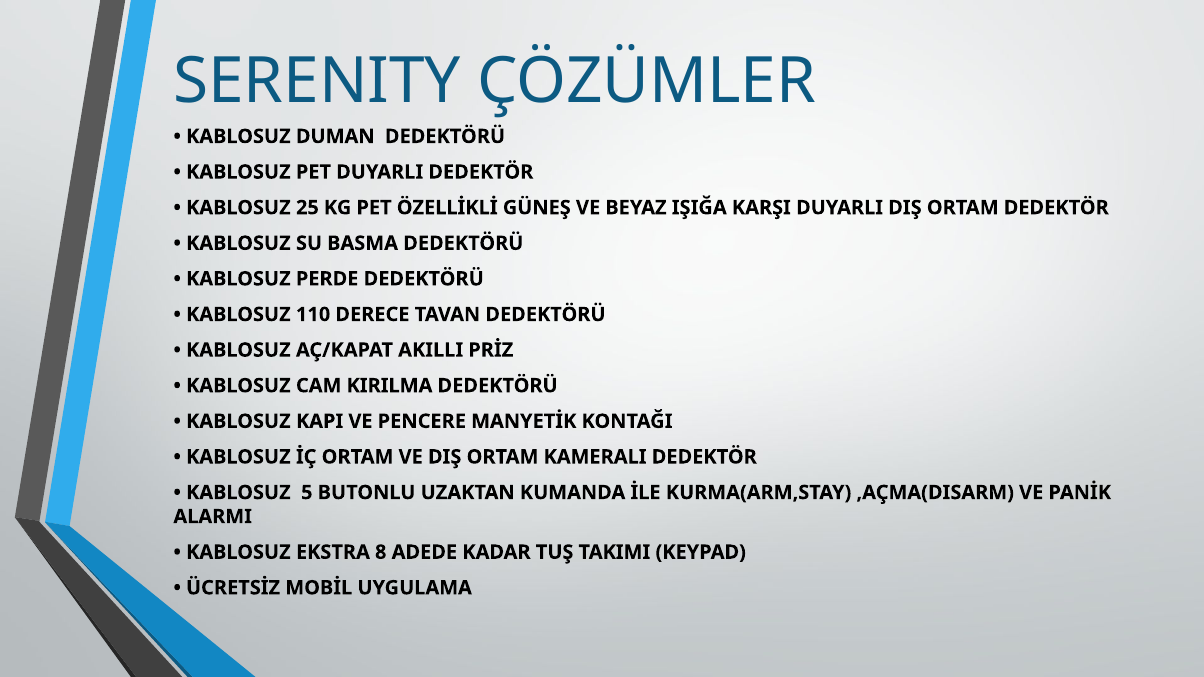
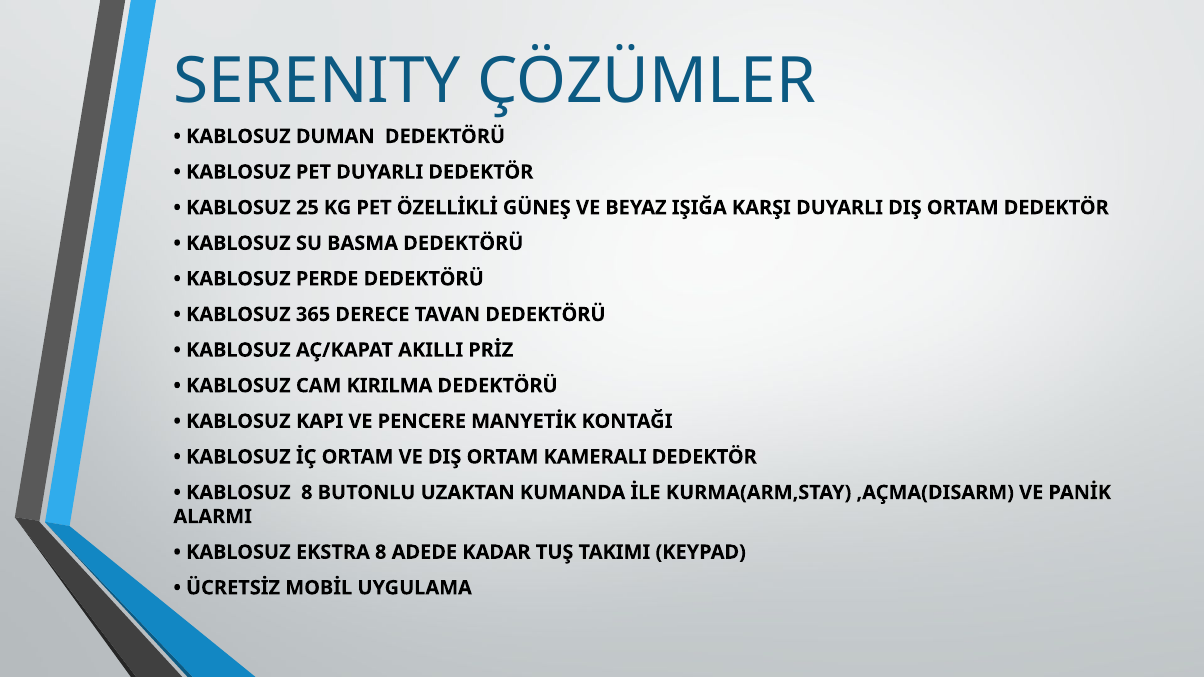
110: 110 -> 365 (313, 315)
KABLOSUZ 5: 5 -> 8 (307, 493)
